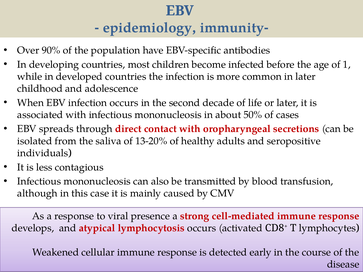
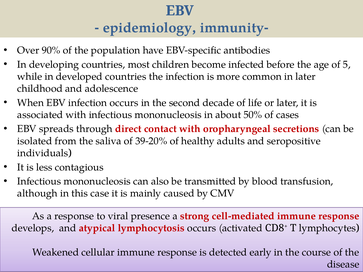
1: 1 -> 5 (347, 64)
13-20%: 13-20% -> 39-20% (151, 141)
